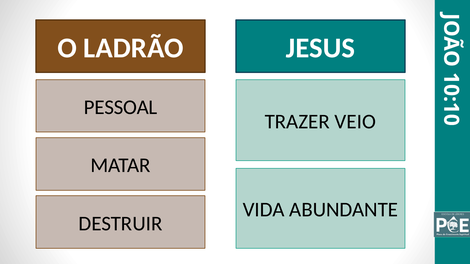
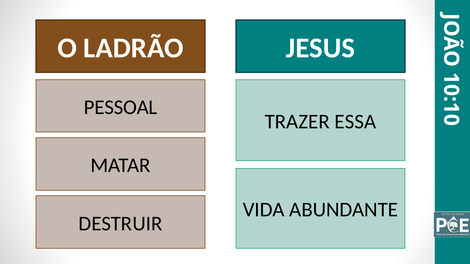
VEIO: VEIO -> ESSA (355, 122)
